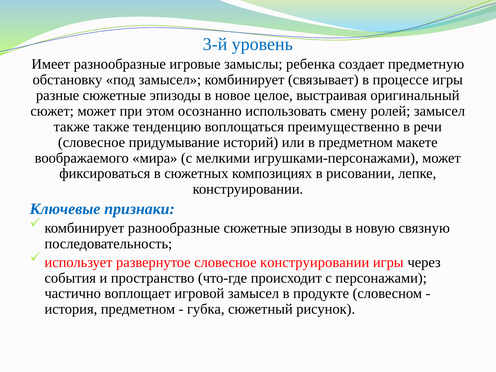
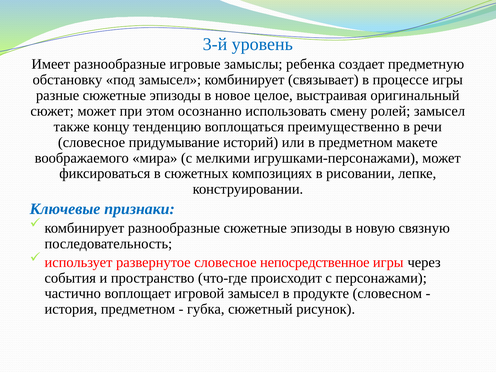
также также: также -> концу (111, 127)
словесное конструировании: конструировании -> непосредственное (315, 262)
